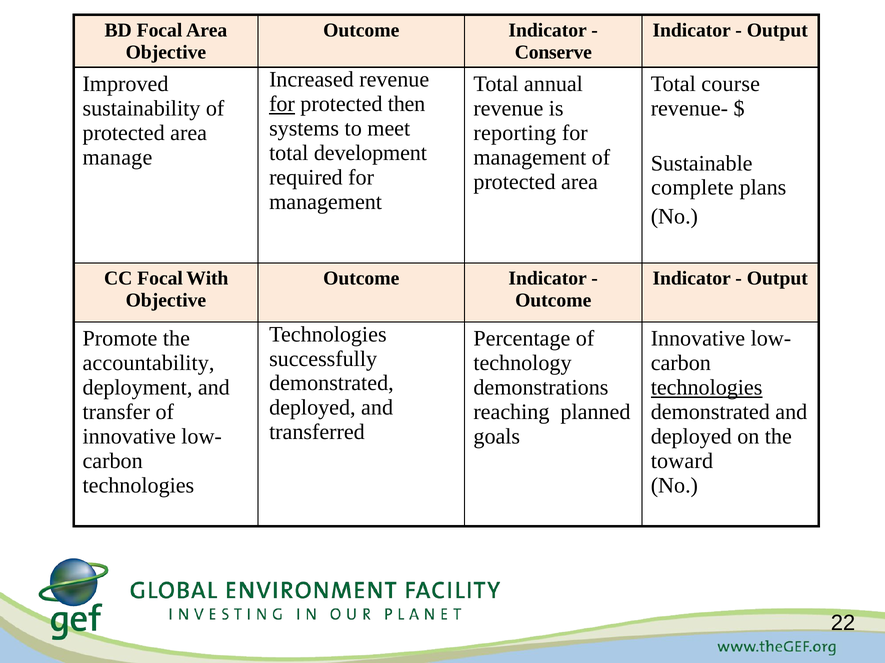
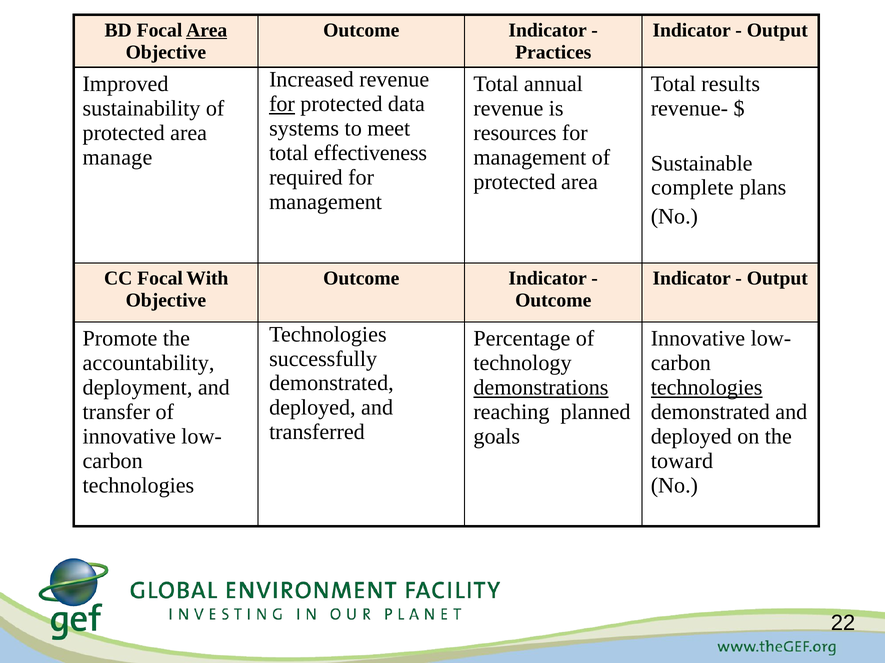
Area underline: none -> present (207, 30)
Conserve: Conserve -> Practices (553, 52)
course: course -> results (731, 84)
then: then -> data (406, 104)
reporting: reporting -> resources (515, 133)
development: development -> effectiveness (370, 153)
demonstrations underline: none -> present (541, 388)
